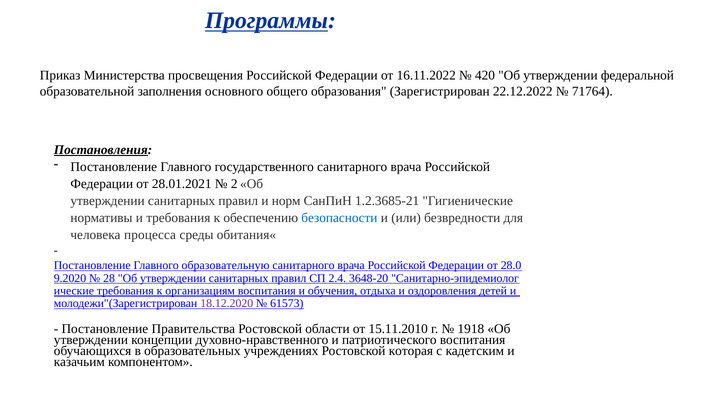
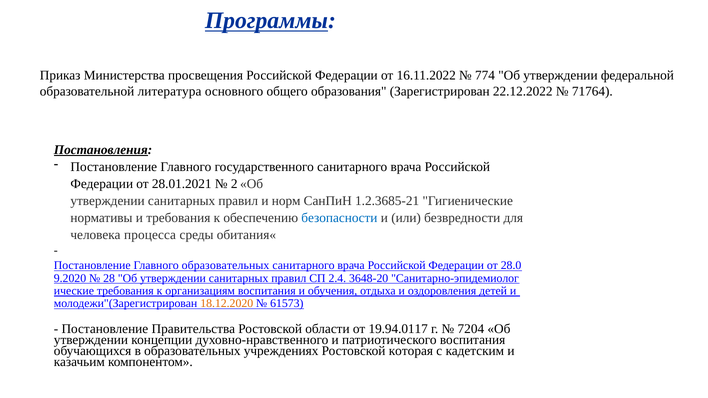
420: 420 -> 774 (485, 75)
заполнения: заполнения -> литература (170, 91)
Главного образовательную: образовательную -> образовательных (226, 266)
18.12.2020 colour: purple -> orange (227, 304)
15.11.2010: 15.11.2010 -> 19.94.0117 (398, 329)
1918: 1918 -> 7204 (471, 329)
